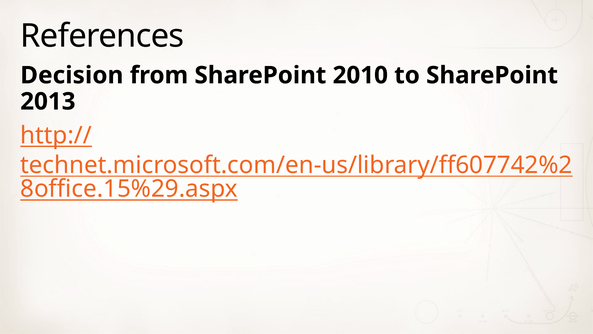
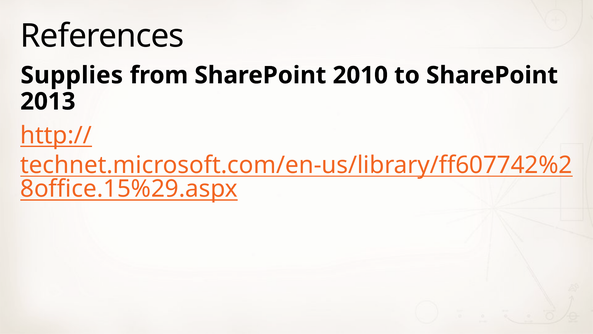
Decision: Decision -> Supplies (72, 75)
